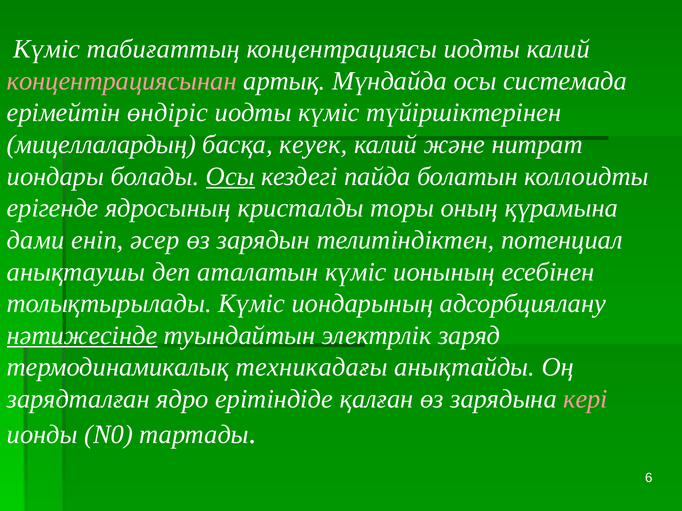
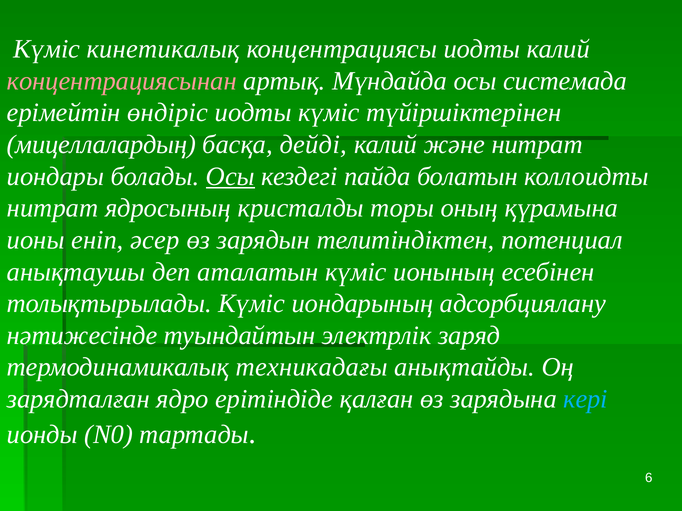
табиғаттың: табиғаттың -> кинетикалық (163, 49)
кеуек: кеуек -> дейді (313, 145)
ерігенде: ерігенде -> нитрат (53, 208)
дами: дами -> ионы (36, 240)
нәтижесінде underline: present -> none (82, 336)
кері colour: pink -> light blue (586, 399)
